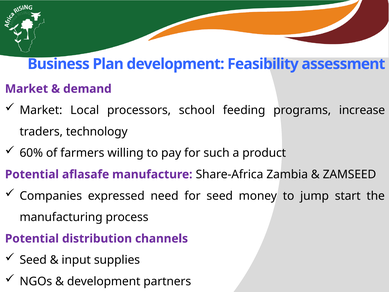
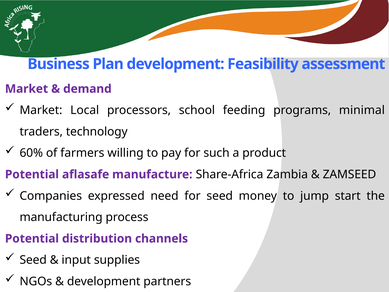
increase: increase -> minimal (362, 110)
